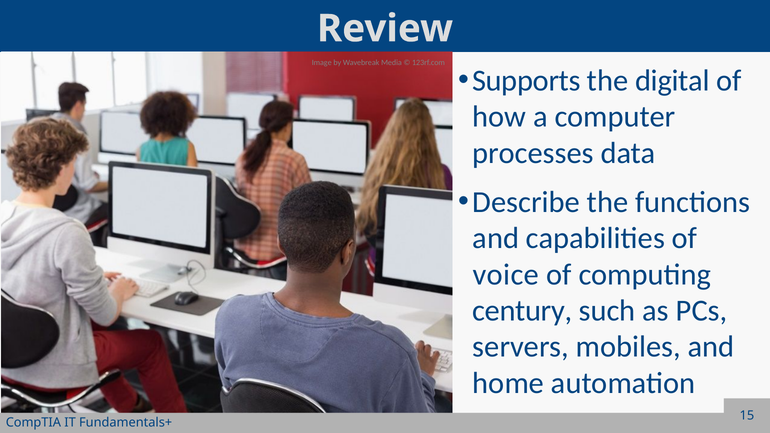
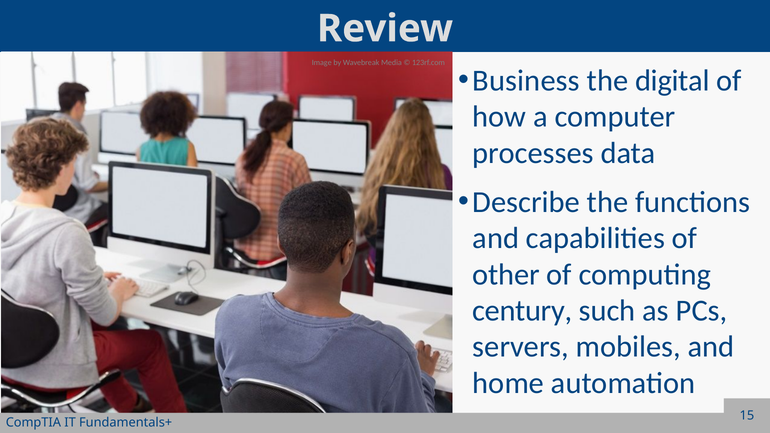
Supports: Supports -> Business (526, 81)
voice: voice -> other (506, 275)
